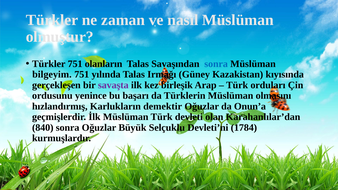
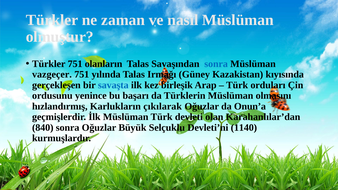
bilgeyim: bilgeyim -> vazgeçer (52, 74)
savaşta colour: purple -> blue (113, 85)
demektir: demektir -> çıkılarak (163, 106)
1784: 1784 -> 1140 (244, 128)
